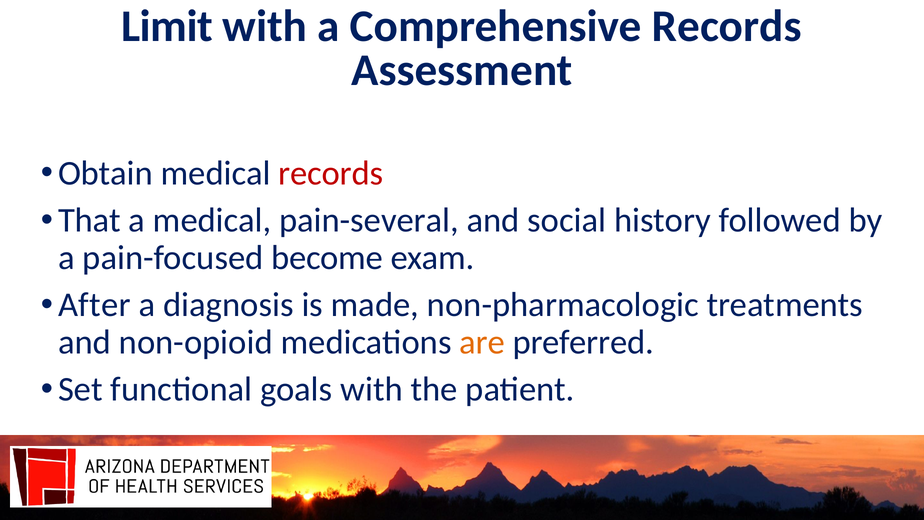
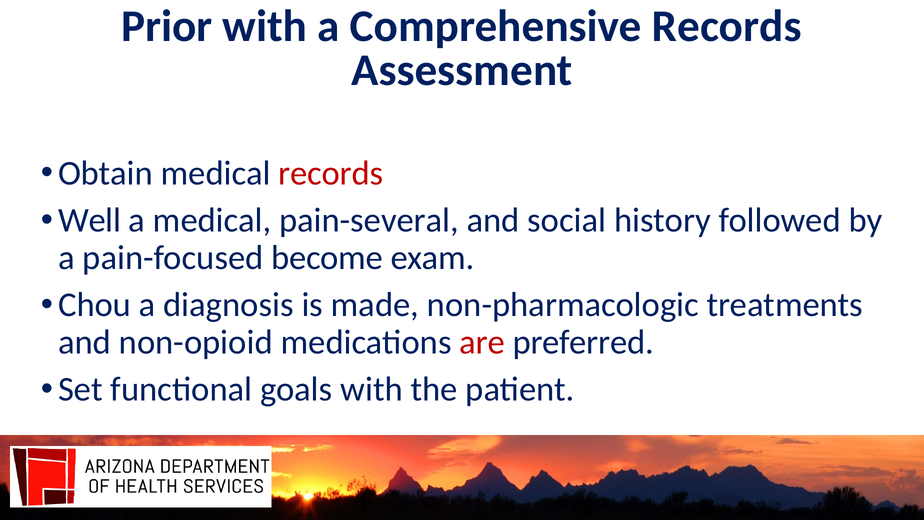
Limit: Limit -> Prior (167, 26)
That: That -> Well (90, 220)
After: After -> Chou (95, 305)
are colour: orange -> red (482, 342)
